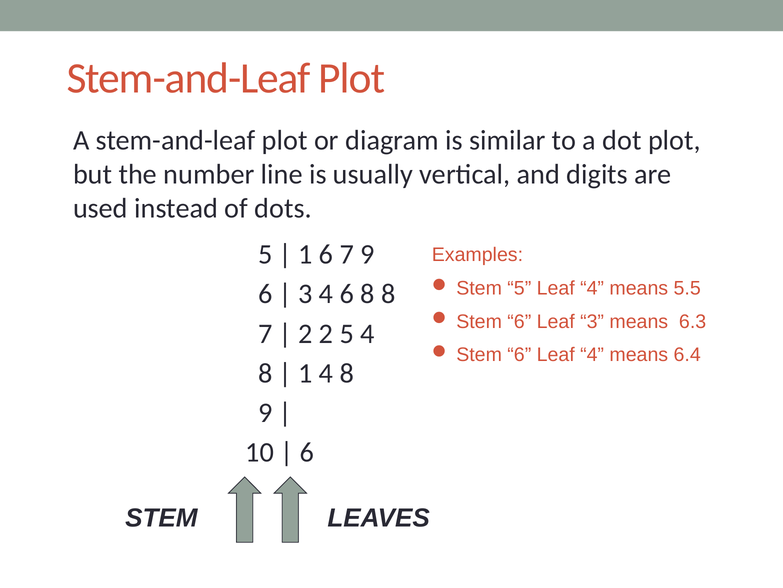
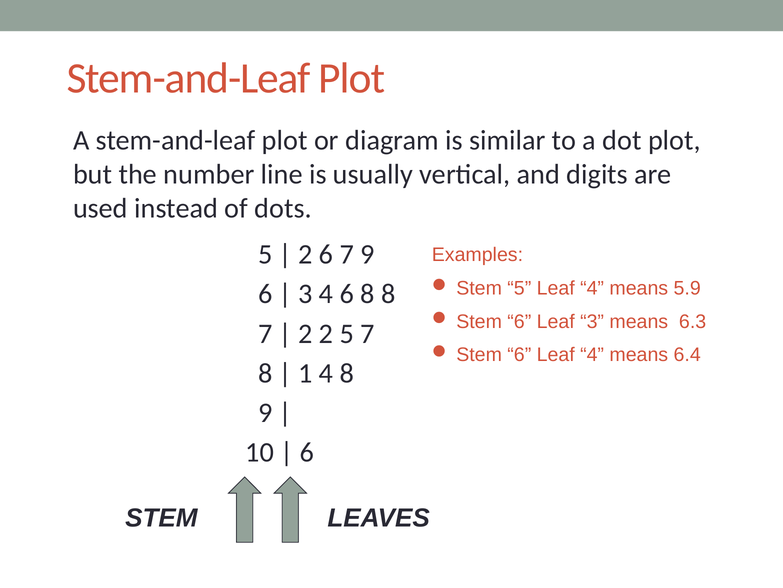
1: 1 -> 2 (305, 254)
5.5: 5.5 -> 5.9 (687, 288)
5 4: 4 -> 7 (368, 333)
